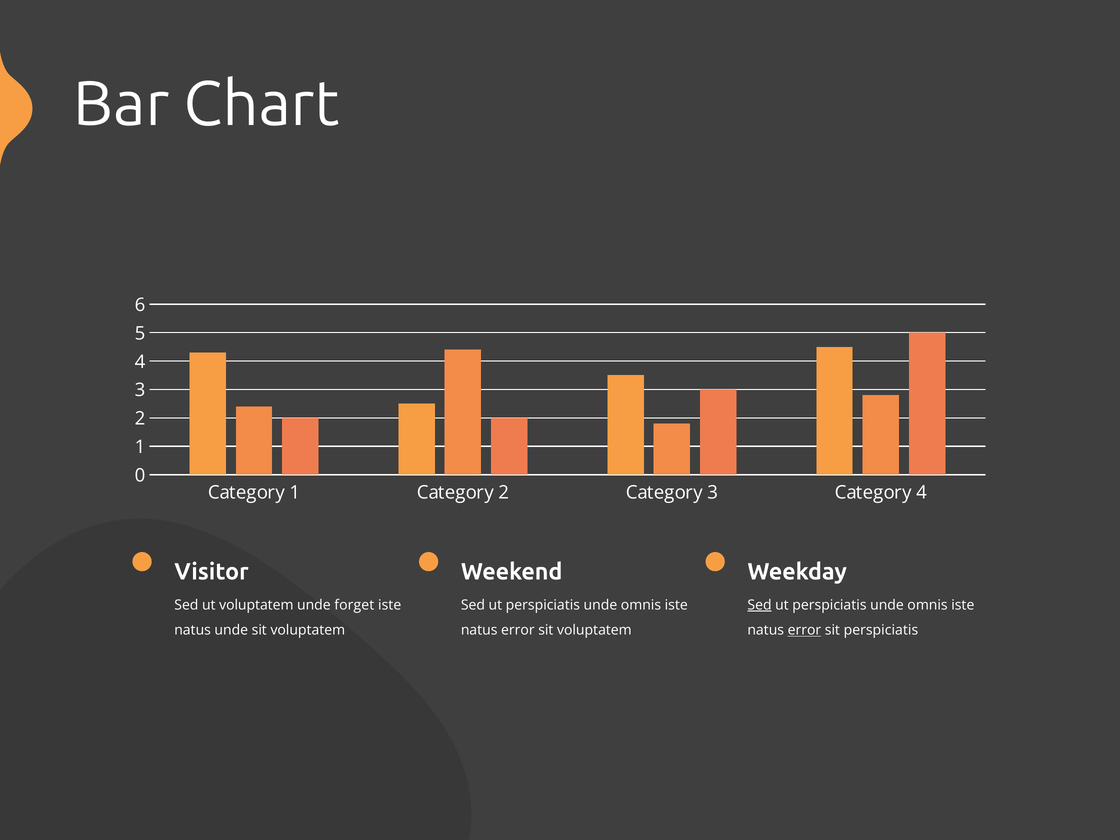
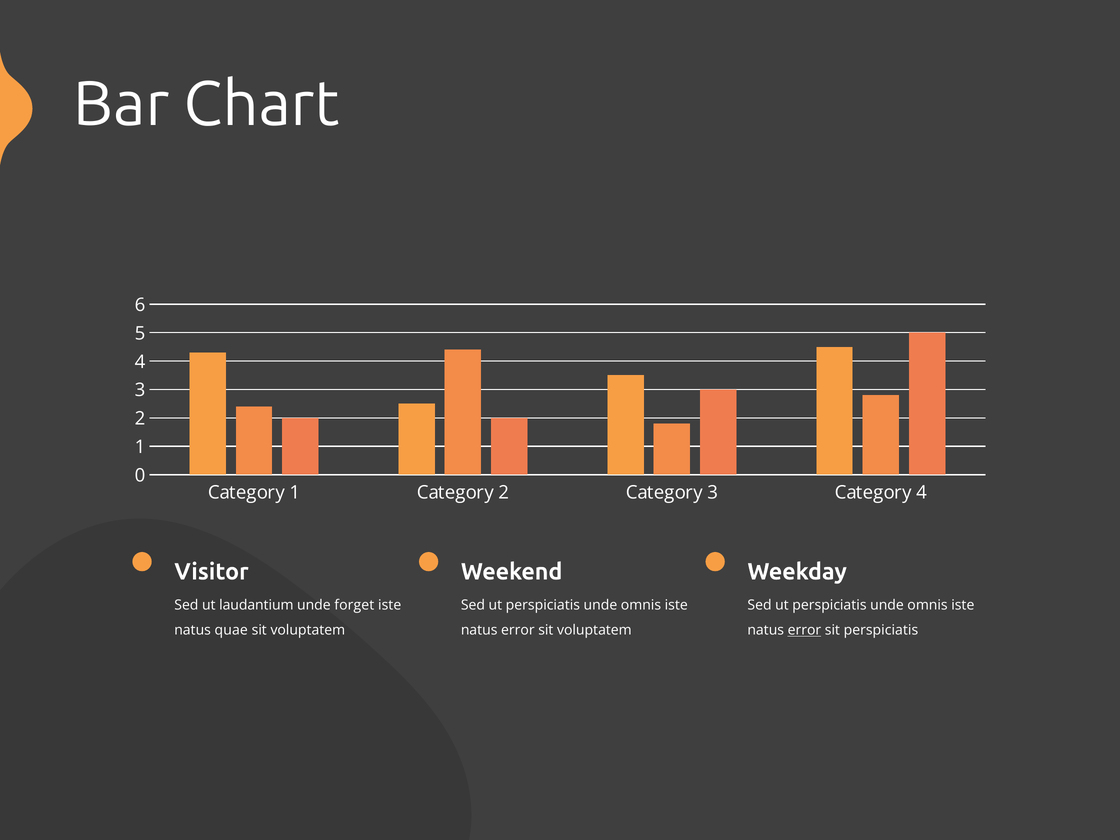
ut voluptatem: voluptatem -> laudantium (256, 605)
Sed underline: present -> none (760, 605)
natus unde: unde -> quae (231, 630)
